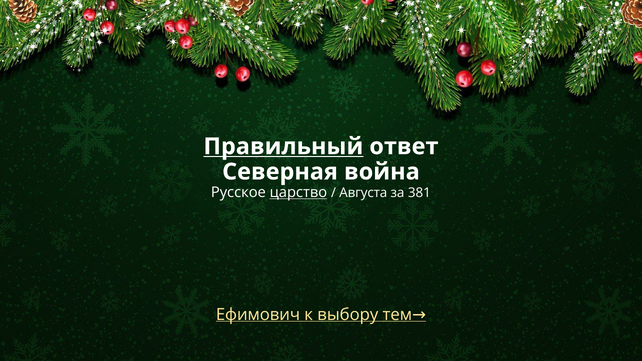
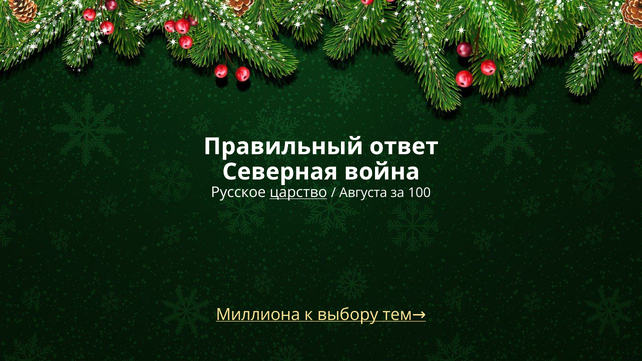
Правильный underline: present -> none (283, 147)
381: 381 -> 100 (419, 193)
Ефимович: Ефимович -> Миллиона (258, 315)
